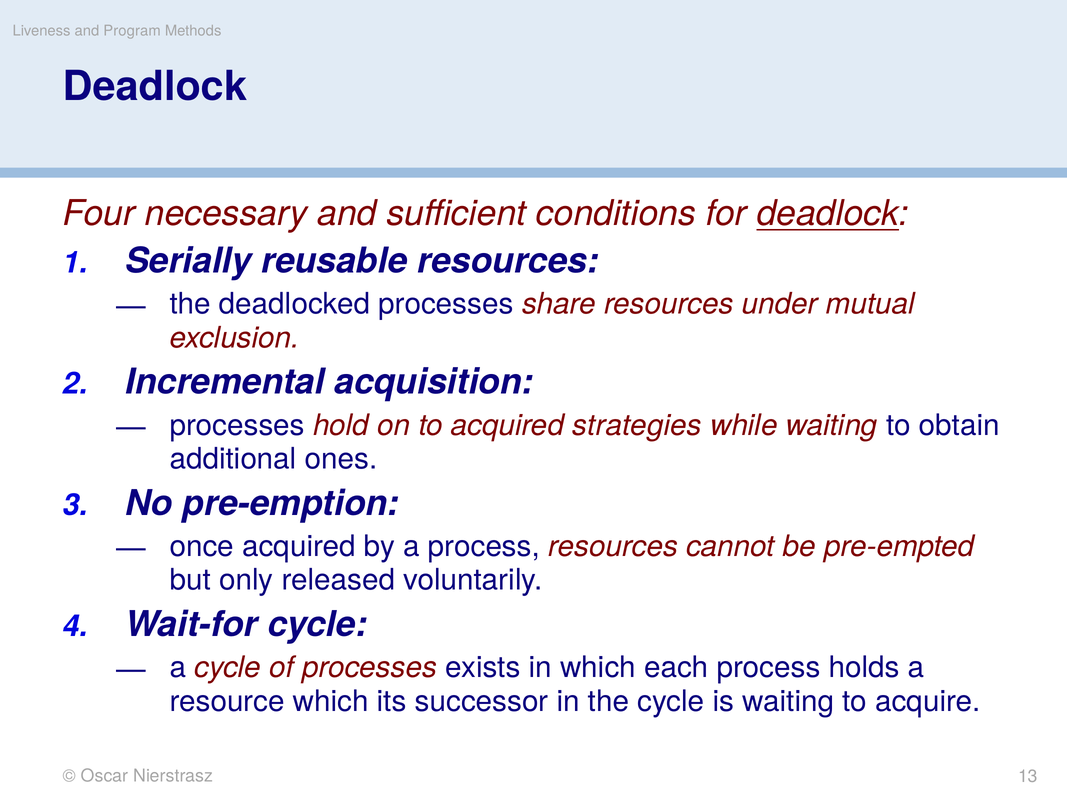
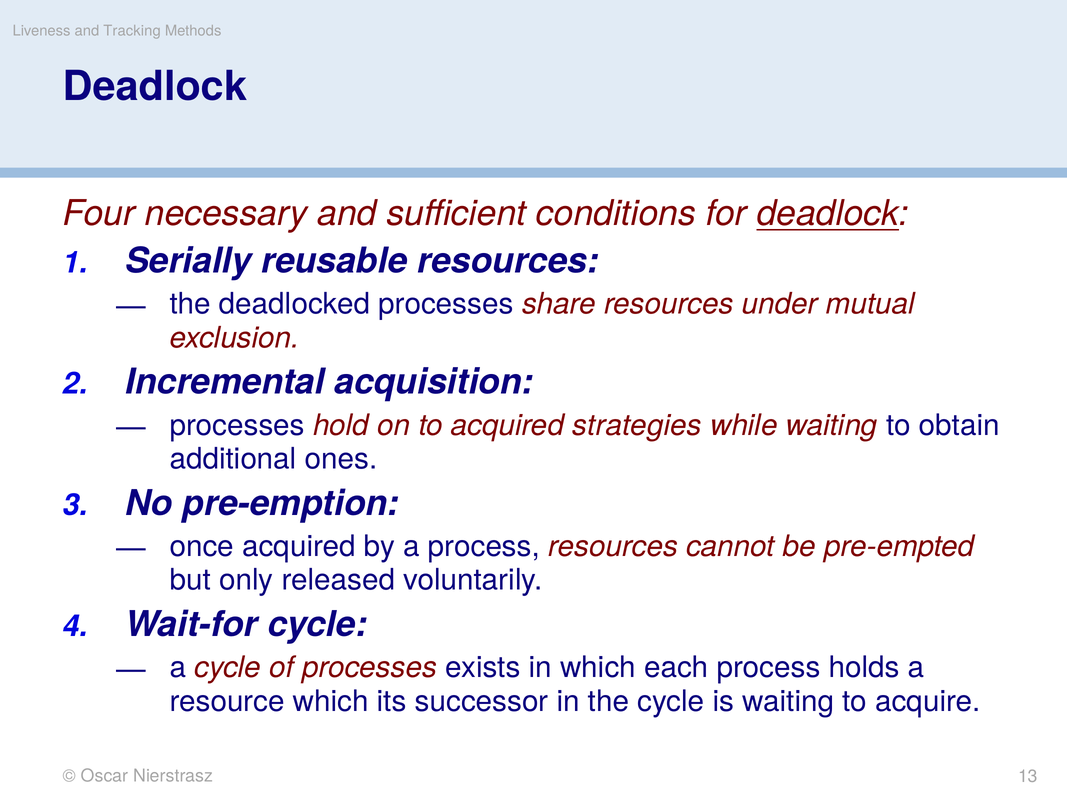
Program: Program -> Tracking (132, 31)
